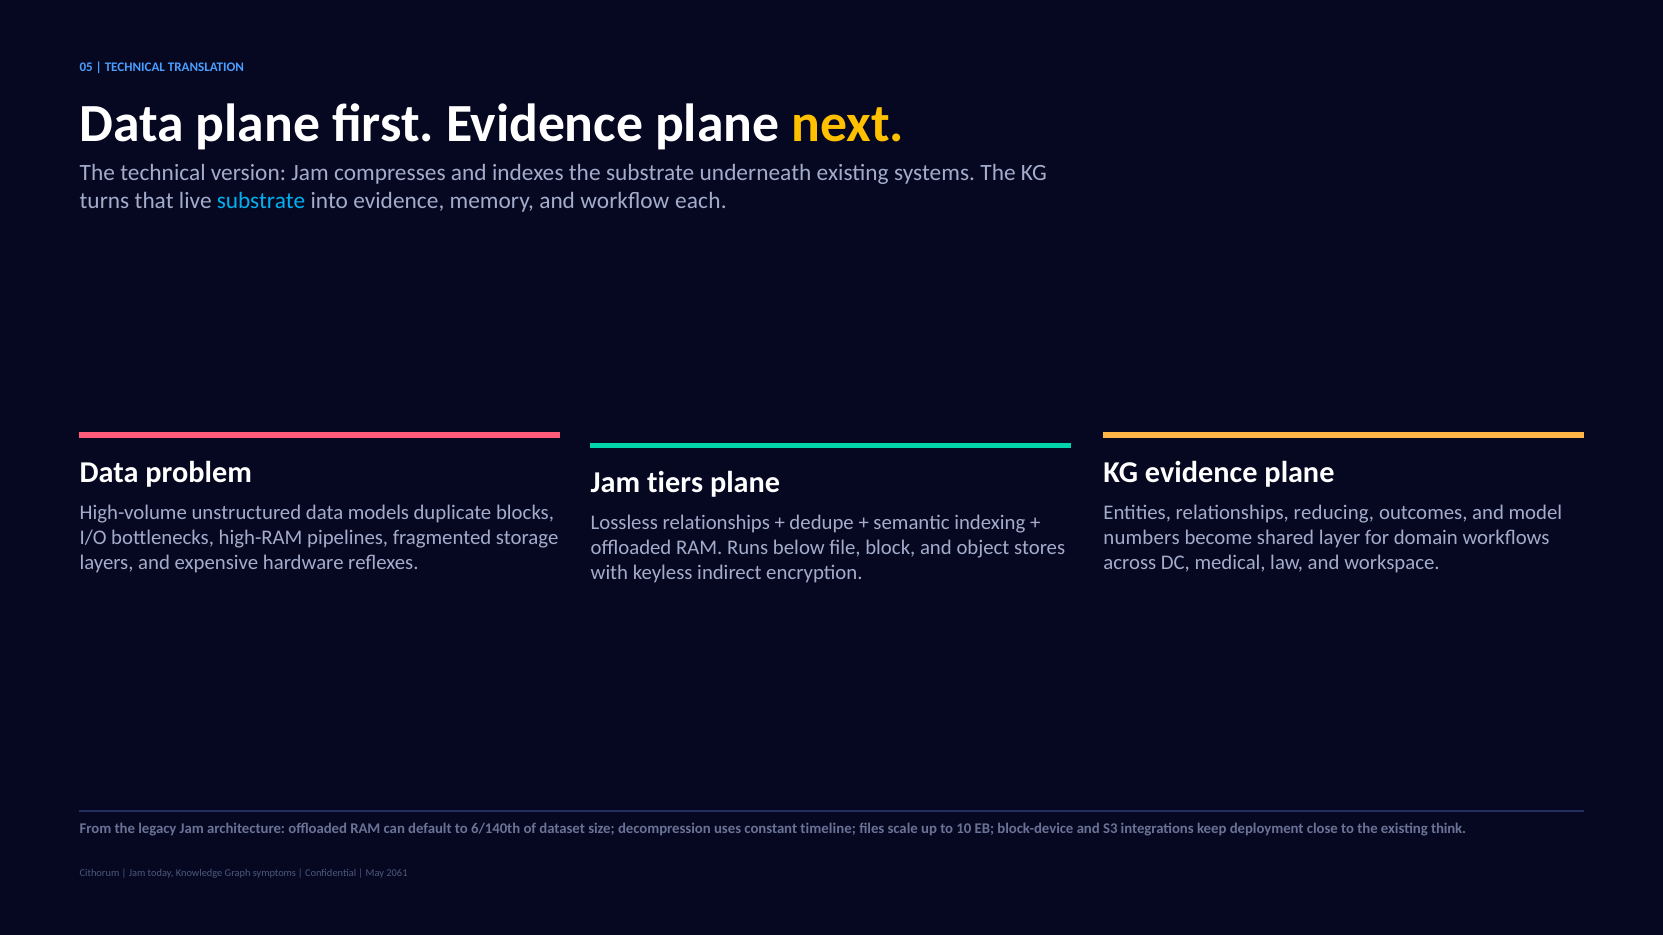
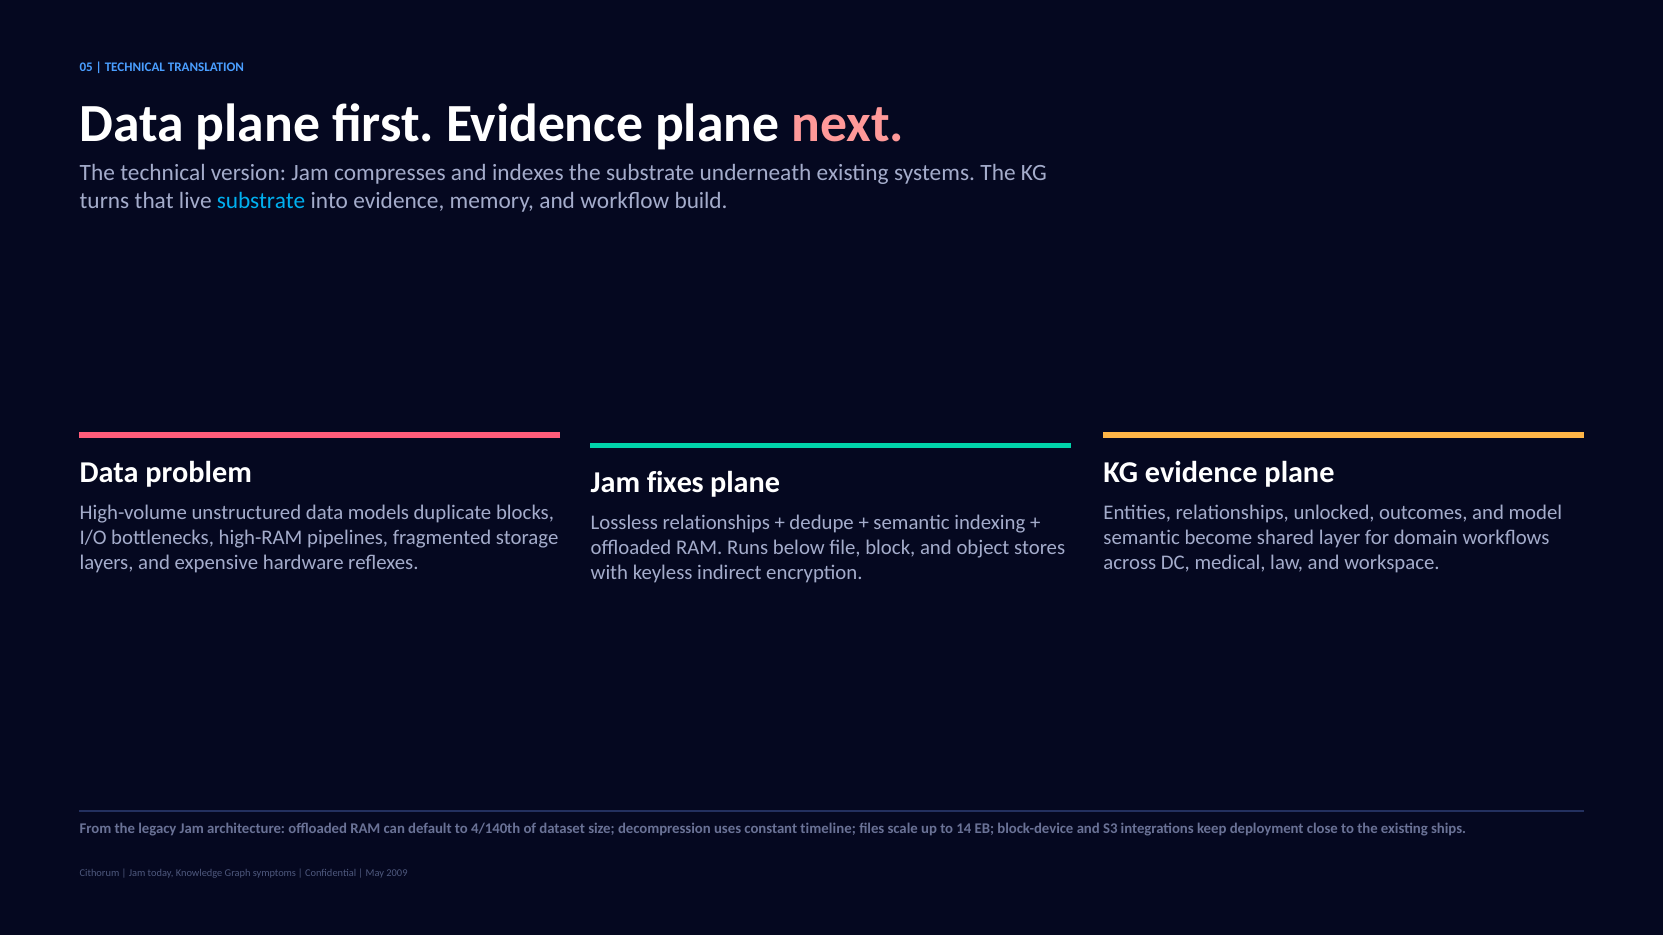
next colour: yellow -> pink (848, 124)
each: each -> build (701, 201)
tiers: tiers -> fixes (675, 483)
reducing: reducing -> unlocked (1334, 513)
numbers: numbers -> semantic (1142, 538)
6/140th: 6/140th -> 4/140th (496, 829)
10: 10 -> 14 (964, 829)
think: think -> ships (1449, 829)
2061: 2061 -> 2009 (397, 873)
